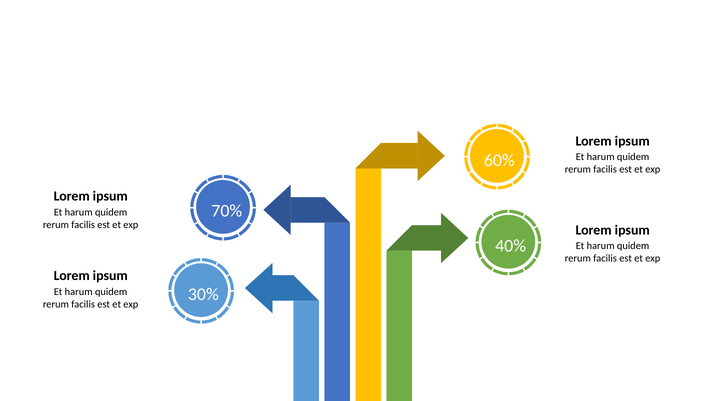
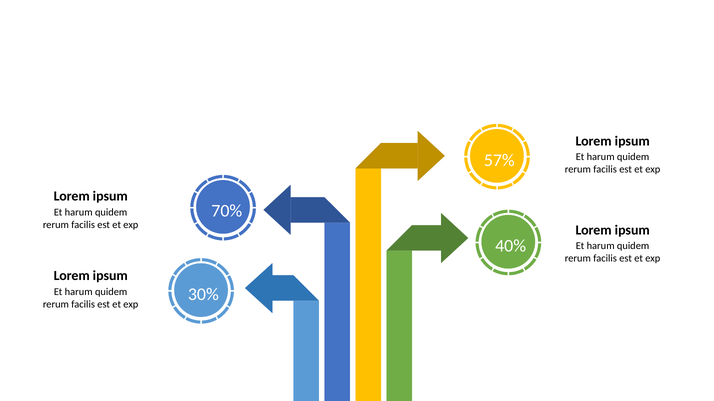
60%: 60% -> 57% (499, 161)
